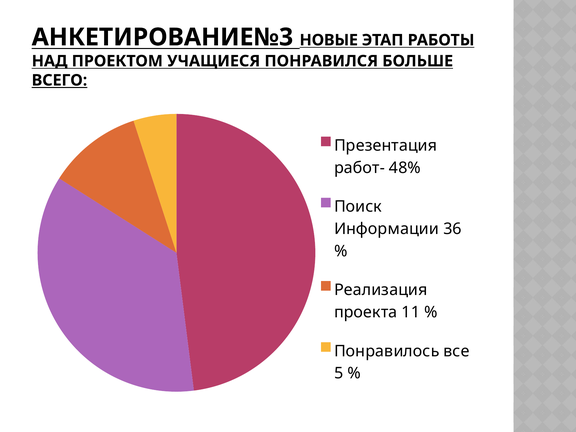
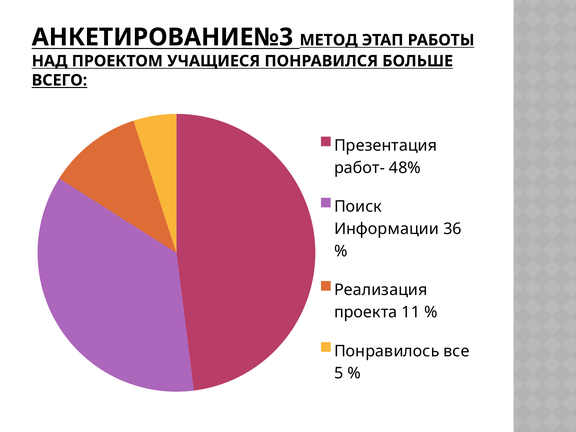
НОВЫЕ: НОВЫЕ -> МЕТОД (329, 40)
